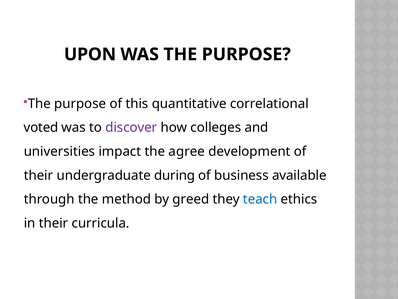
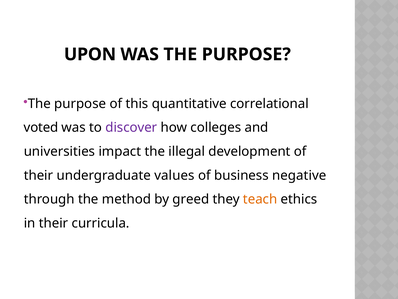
agree: agree -> illegal (187, 151)
during: during -> values (174, 175)
available: available -> negative (299, 175)
teach colour: blue -> orange (260, 199)
